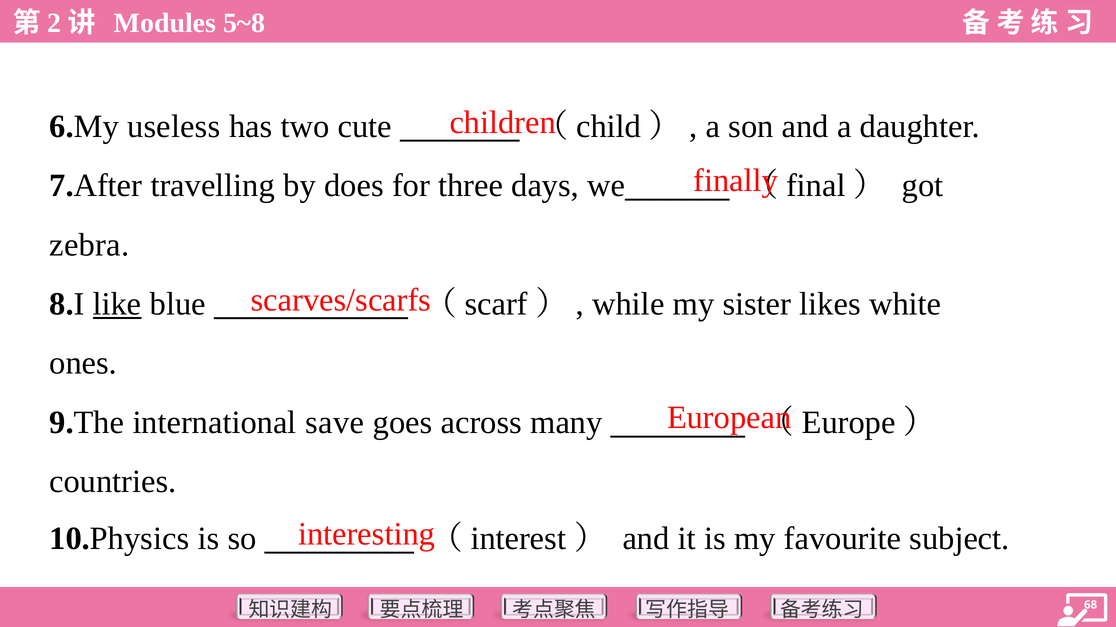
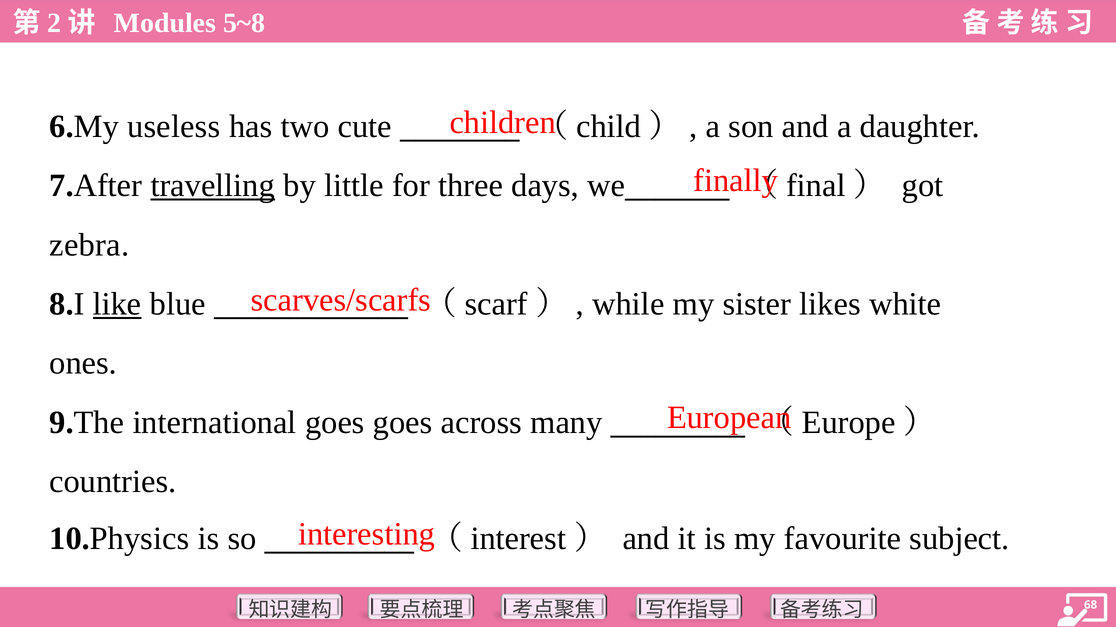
travelling underline: none -> present (213, 186)
does: does -> little (354, 186)
international save: save -> goes (335, 423)
